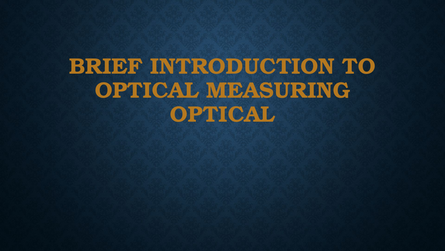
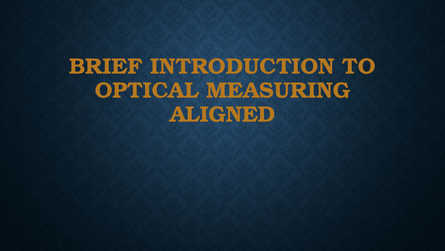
OPTICAL: OPTICAL -> ALIGNED (223, 114)
